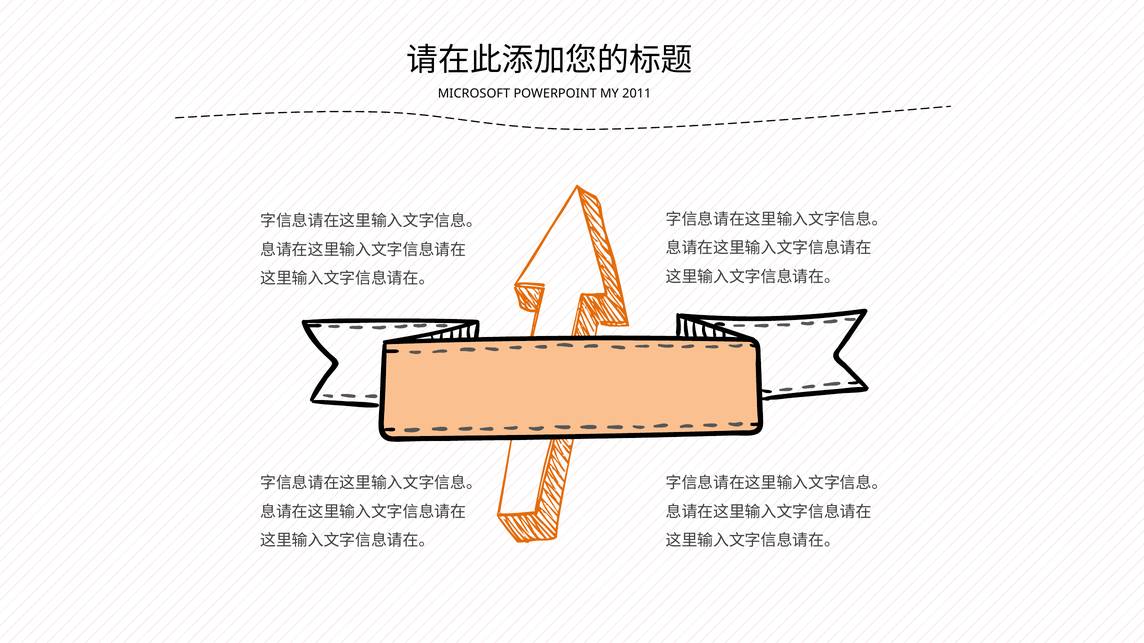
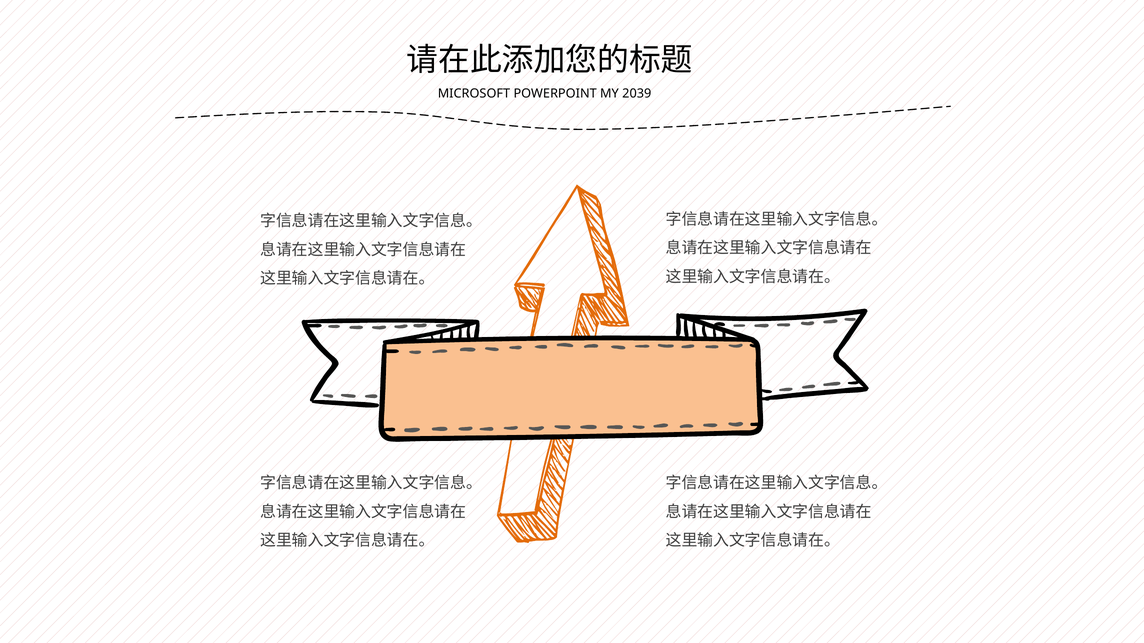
2011: 2011 -> 2039 (637, 93)
